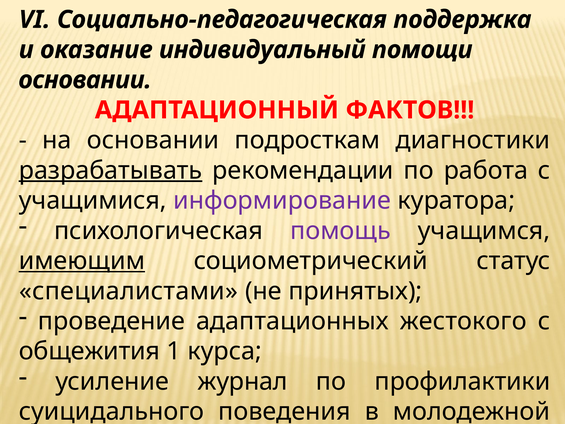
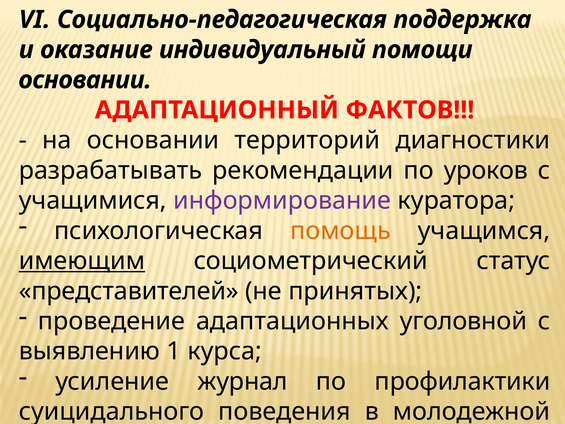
подросткам: подросткам -> территорий (307, 140)
разрабатывать underline: present -> none (111, 170)
работа: работа -> уроков (486, 170)
помощь colour: purple -> orange (341, 231)
специалистами: специалистами -> представителей (129, 291)
жестокого: жестокого -> уголовной (463, 321)
общежития: общежития -> выявлению (89, 351)
